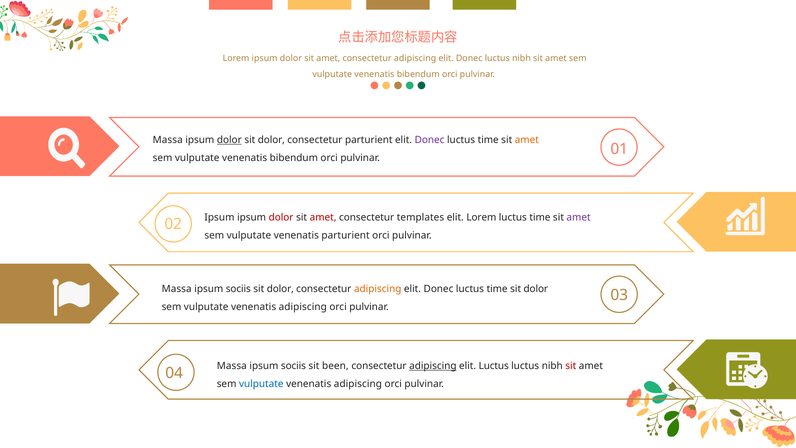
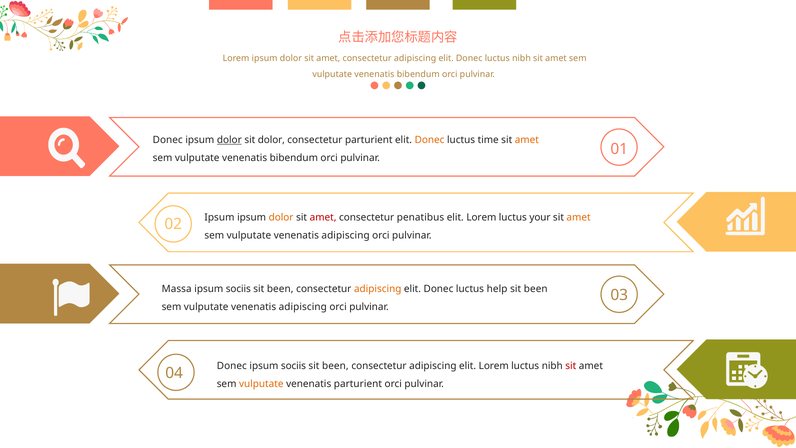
Massa: Massa -> Donec (168, 140)
Donec colour: purple -> orange (430, 140)
dolor colour: red -> orange (281, 217)
templates: templates -> penatibus (420, 217)
time: time -> your (540, 217)
amet colour: purple -> orange (579, 217)
parturient: parturient -> adipiscing (346, 235)
dolor: dolor -> been (280, 289)
time: time -> help (497, 289)
dolor: dolor -> been (536, 289)
Massa: Massa -> Donec (232, 366)
adipiscing underline: present -> none (433, 366)
Luctus: Luctus -> Lorem (494, 366)
vulputate colour: blue -> orange (261, 384)
adipiscing: adipiscing -> parturient (358, 384)
